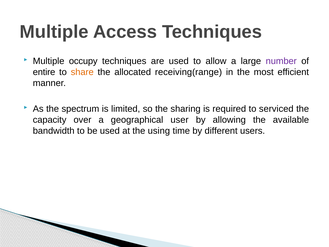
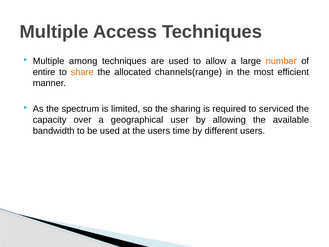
occupy: occupy -> among (83, 61)
number colour: purple -> orange (281, 61)
receiving(range: receiving(range -> channels(range (188, 72)
the using: using -> users (159, 131)
